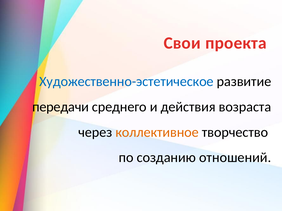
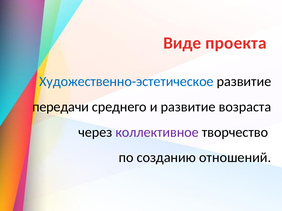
Свои: Свои -> Виде (182, 43)
и действия: действия -> развитие (188, 107)
коллективное colour: orange -> purple (157, 132)
